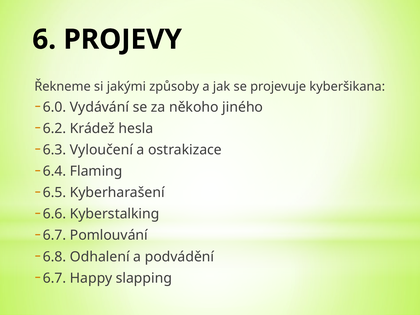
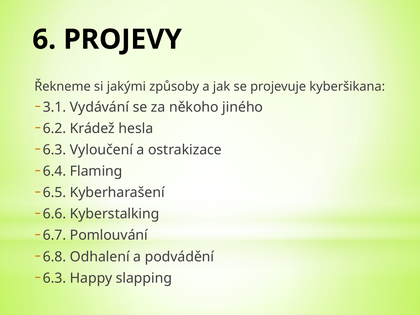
6.0: 6.0 -> 3.1 (55, 107)
6.7: 6.7 -> 6.3 (55, 278)
